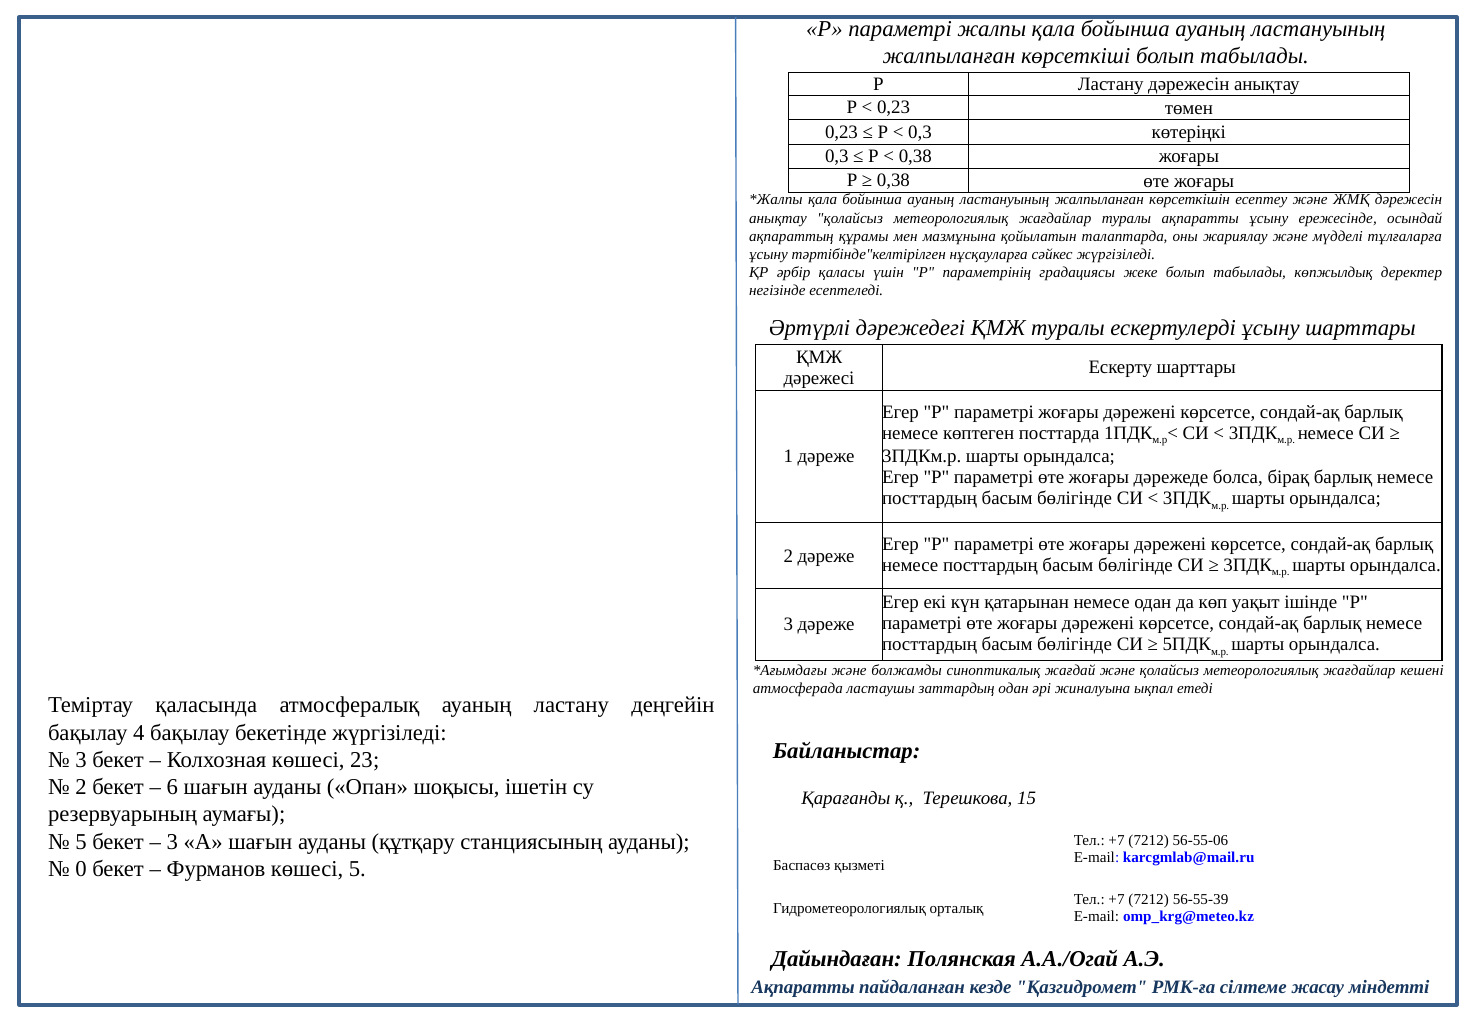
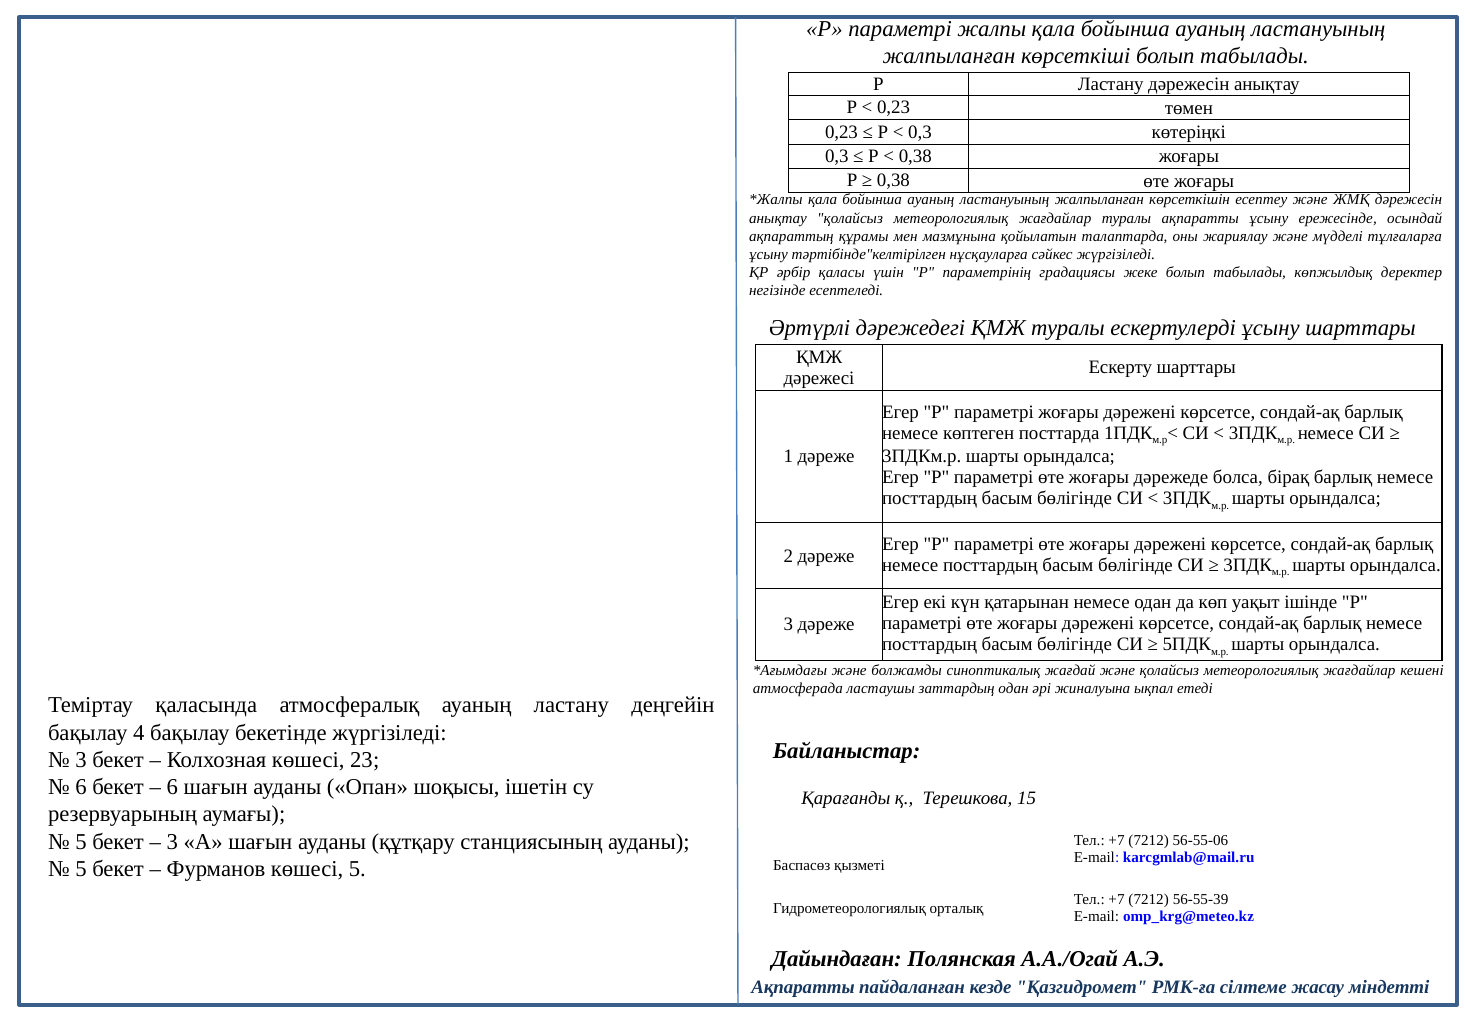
2: 2 -> 6 (81, 787)
0: 0 -> 5 (81, 869)
